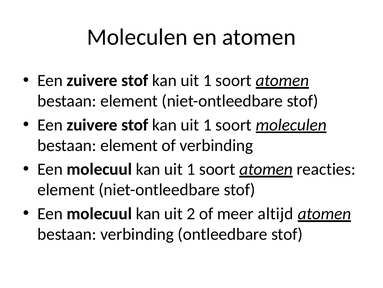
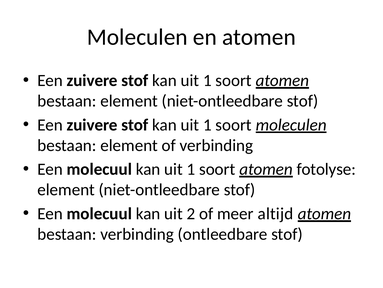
reacties: reacties -> fotolyse (326, 169)
